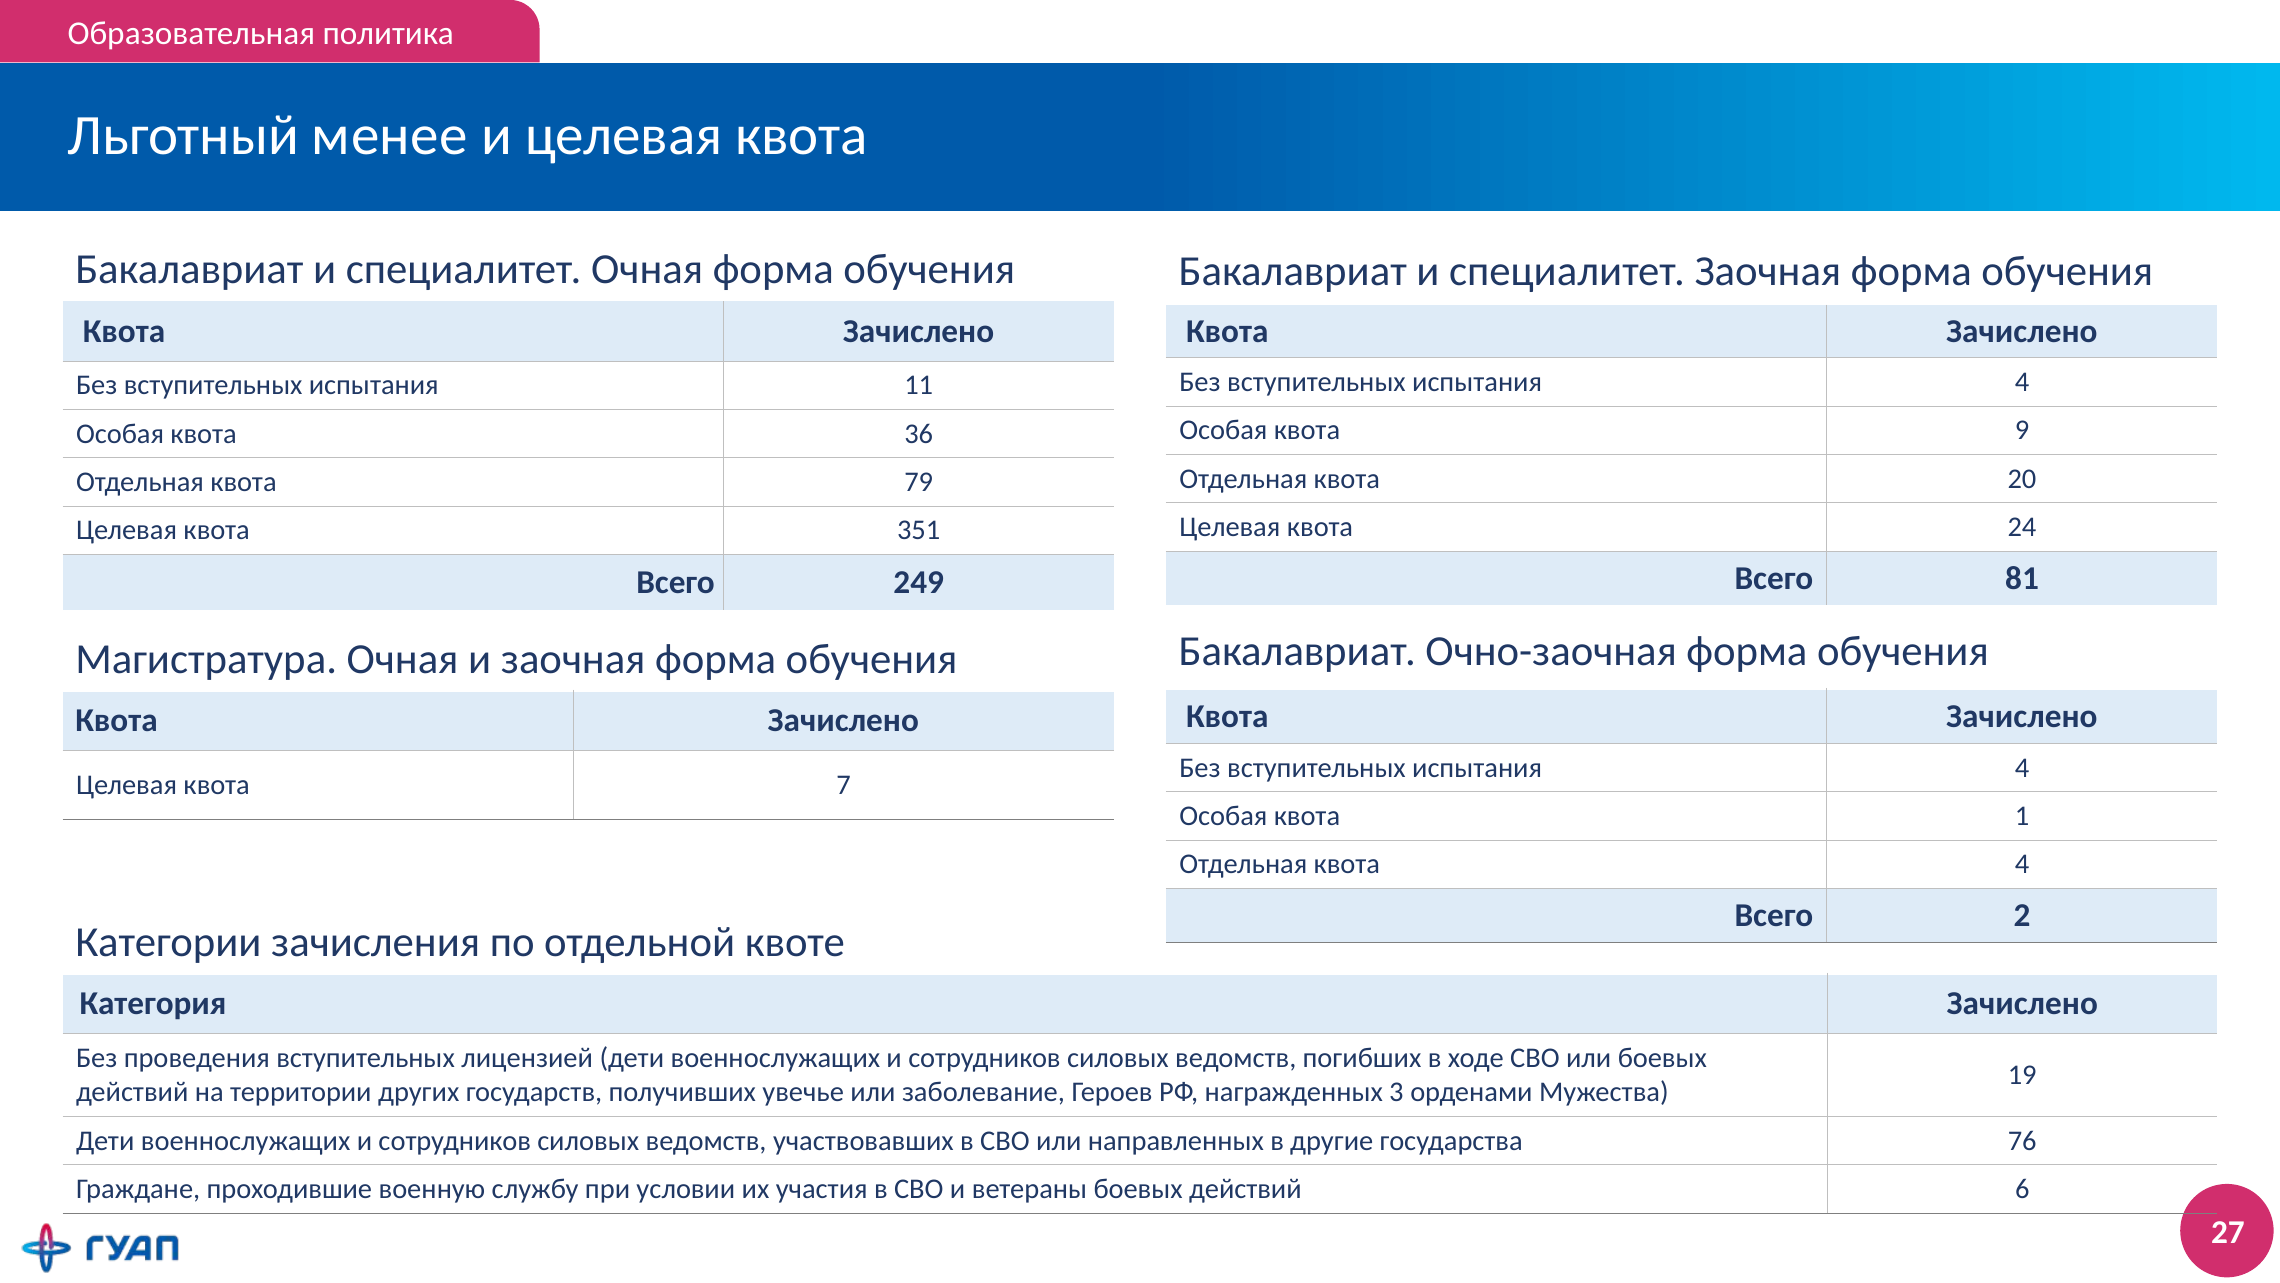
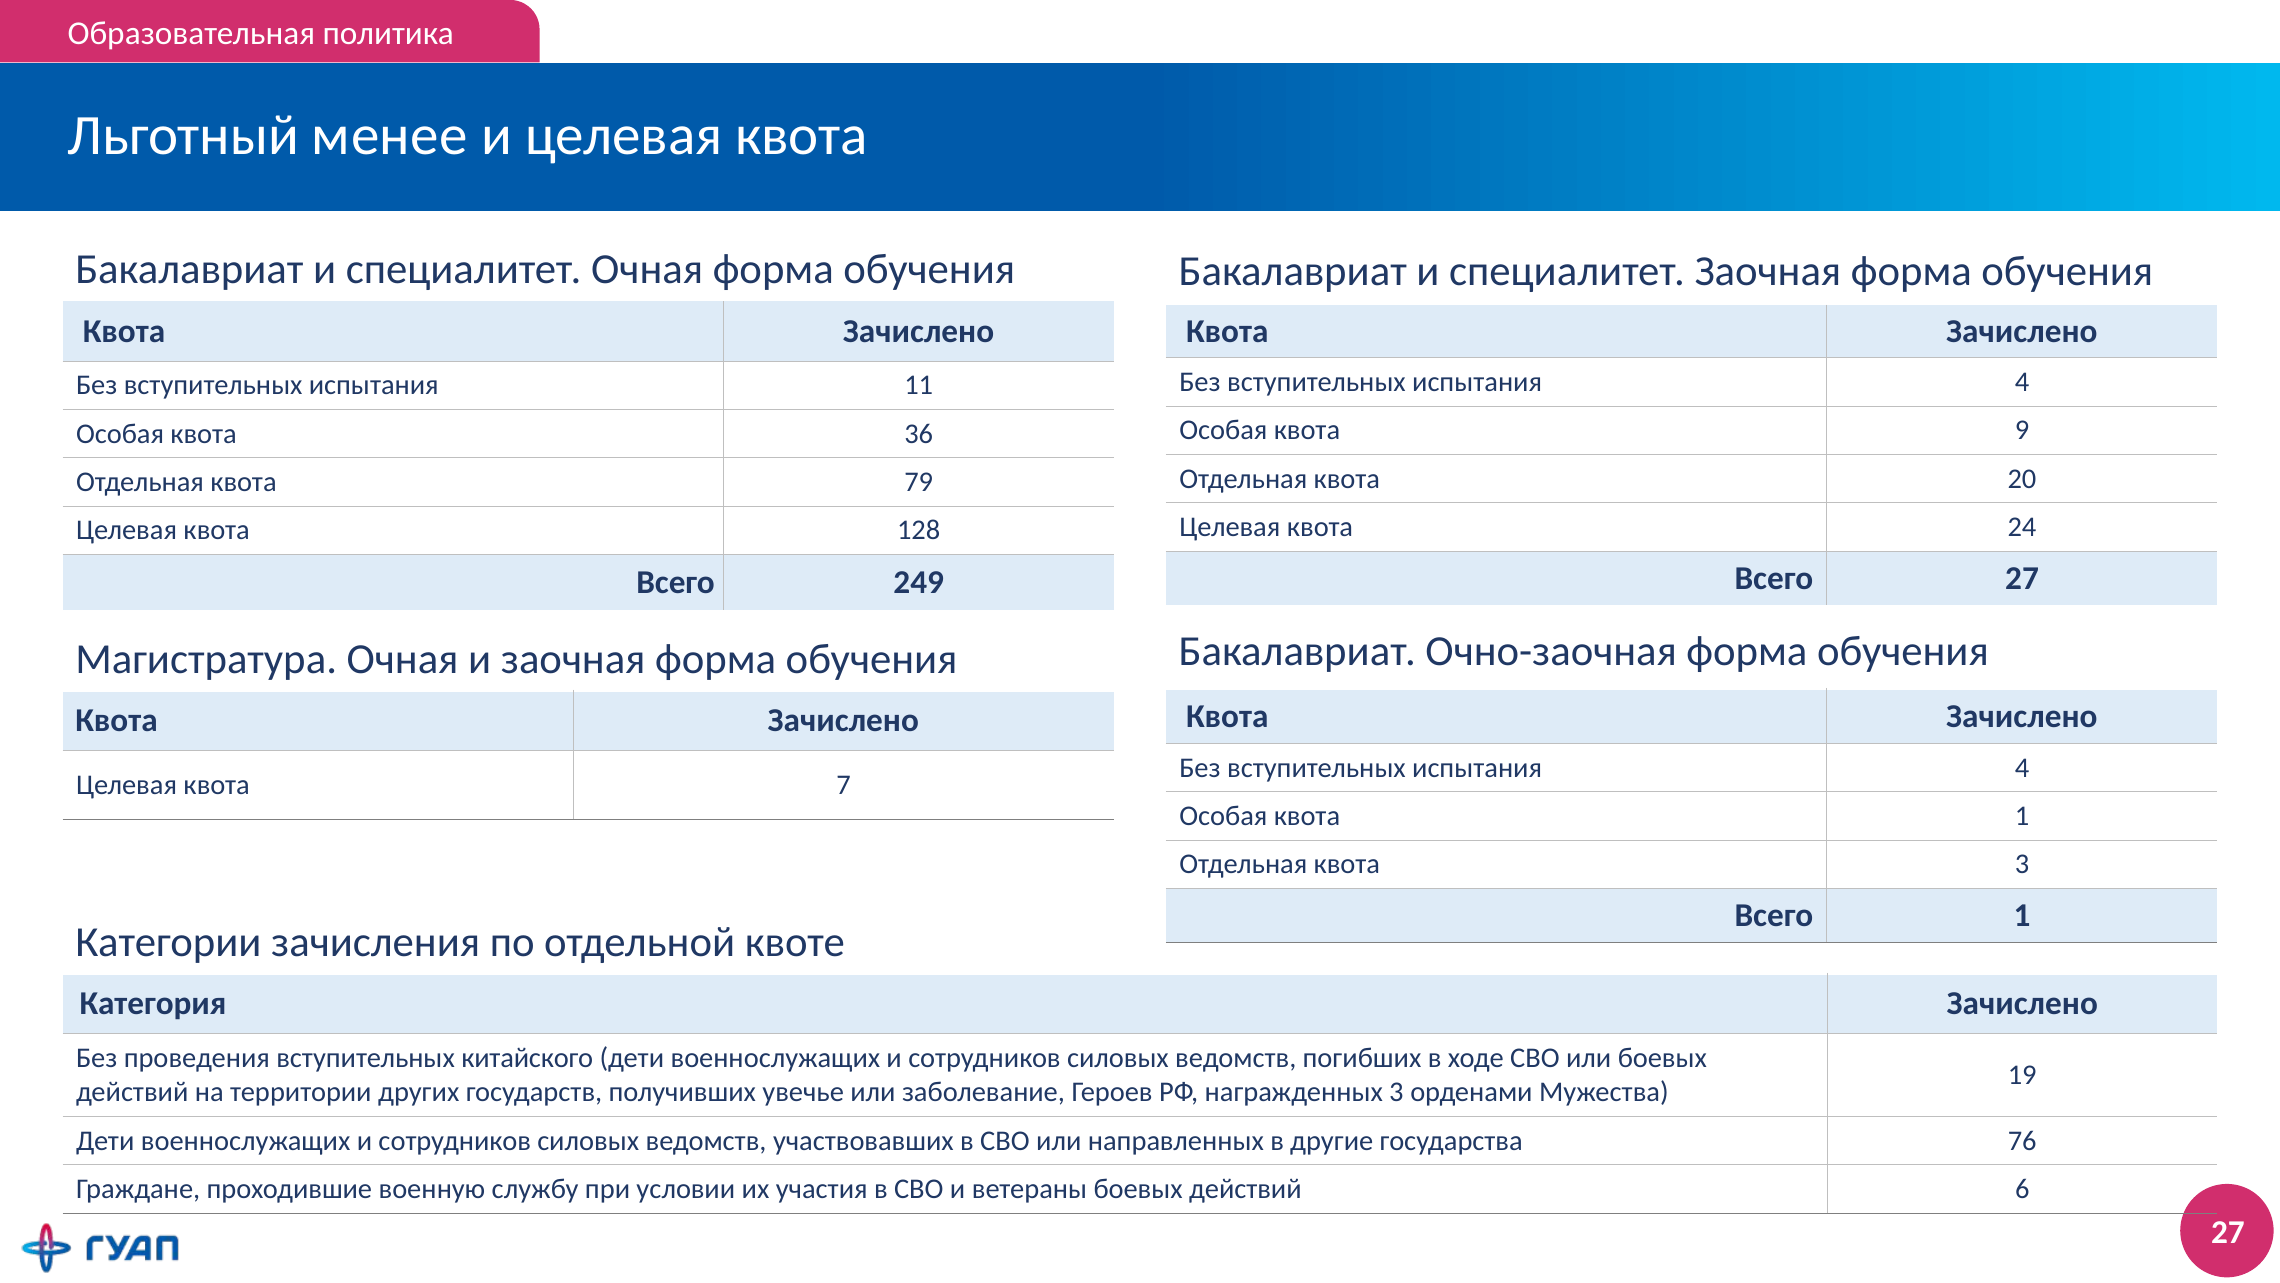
351: 351 -> 128 (919, 530)
Всего 81: 81 -> 27 (2022, 578)
квота 4: 4 -> 3 (2022, 864)
Всего 2: 2 -> 1 (2022, 915)
лицензией: лицензией -> китайского (527, 1057)
